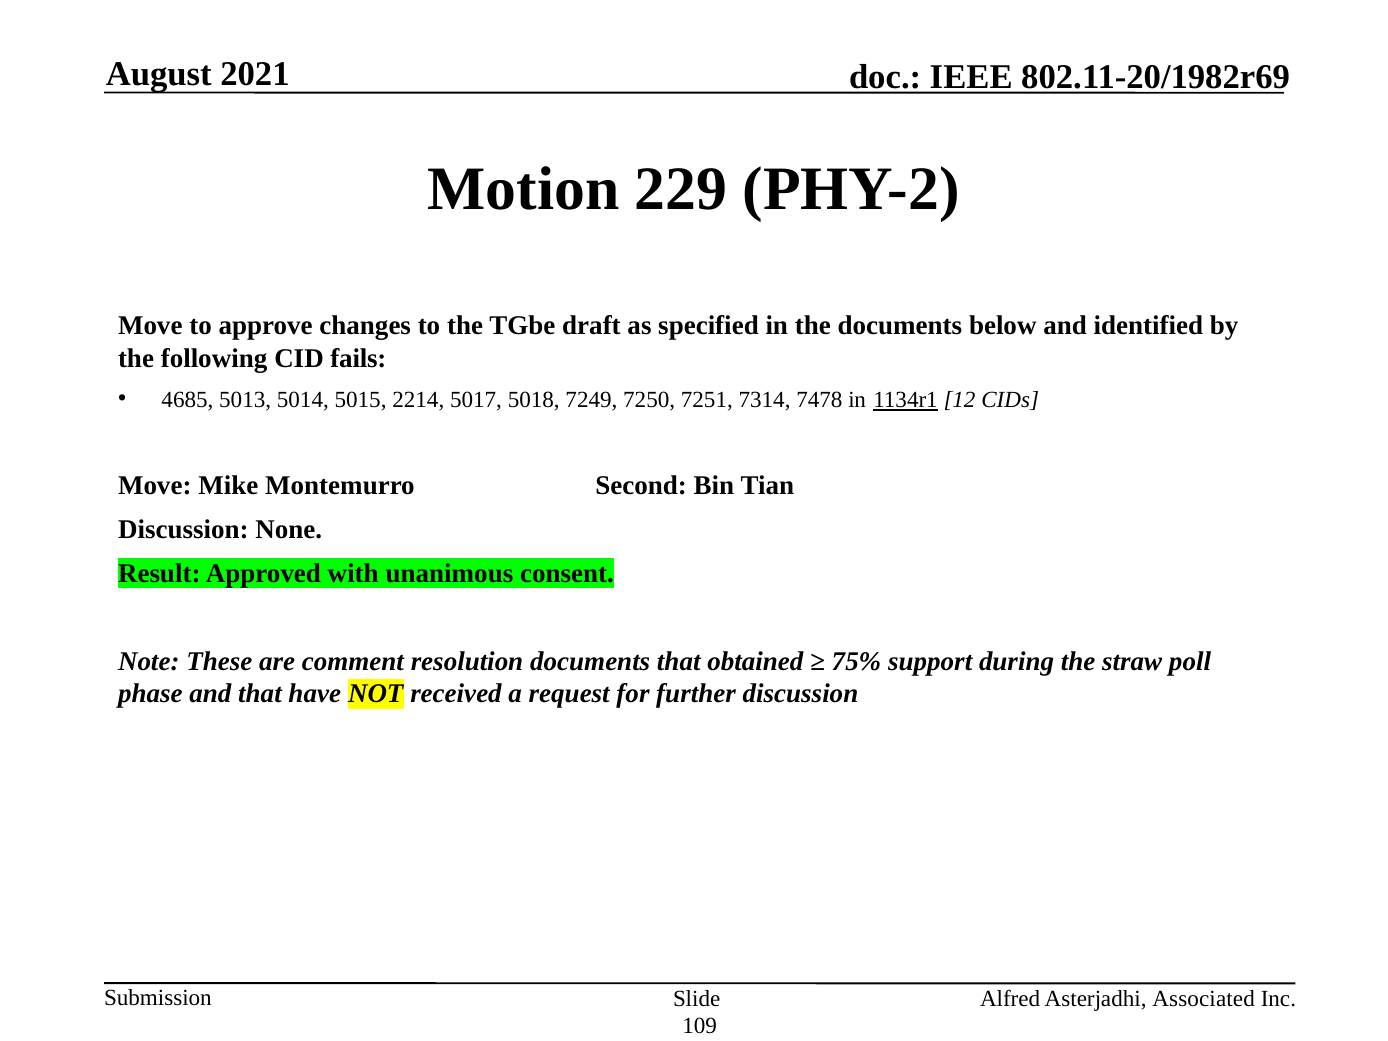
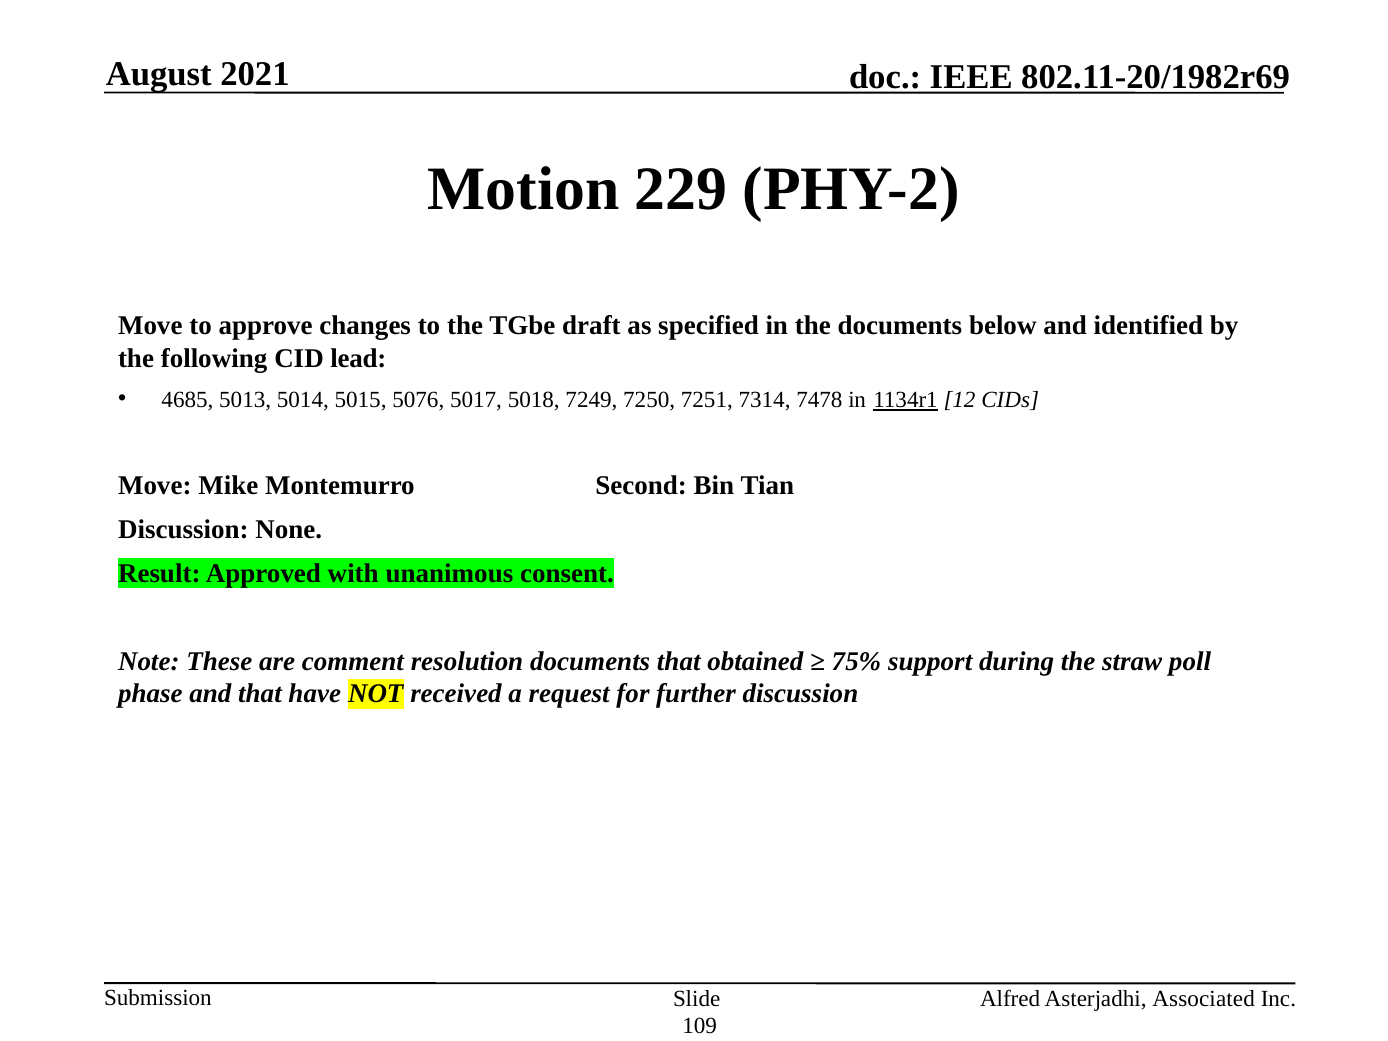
fails: fails -> lead (358, 358)
2214: 2214 -> 5076 (418, 400)
